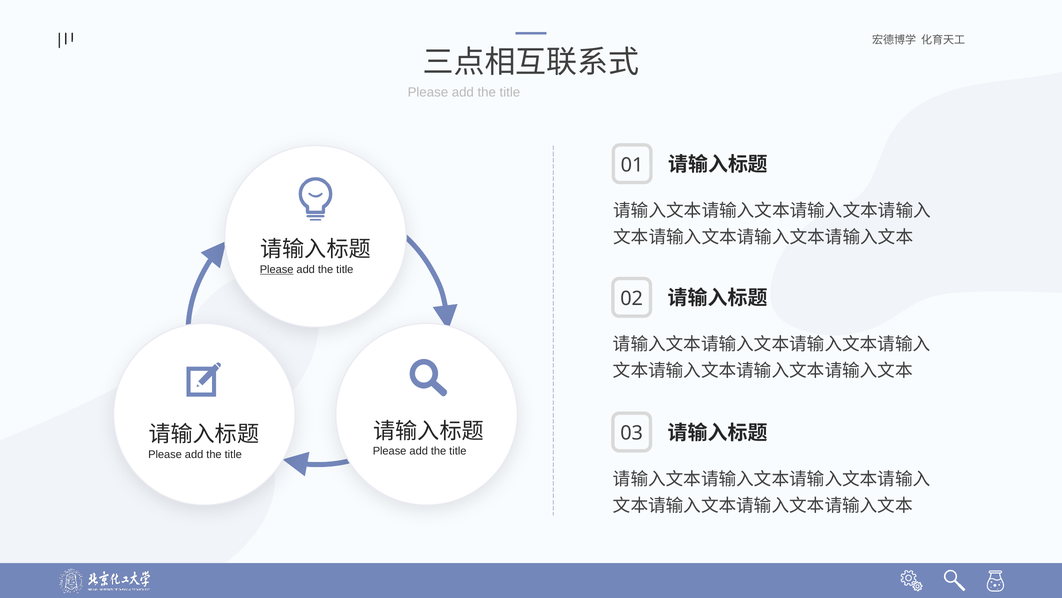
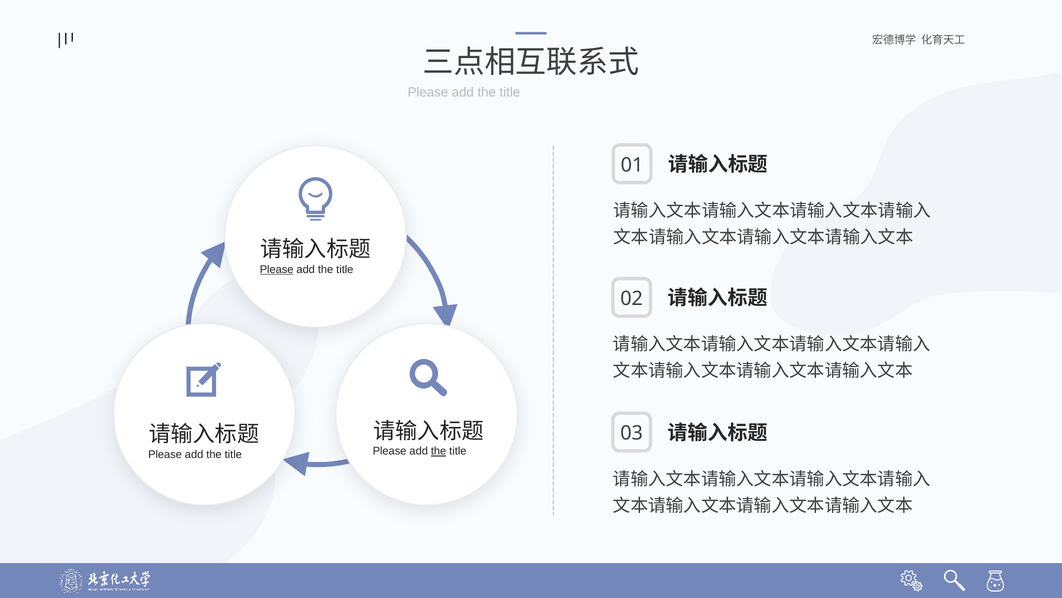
the underline: none -> present (439, 451)
